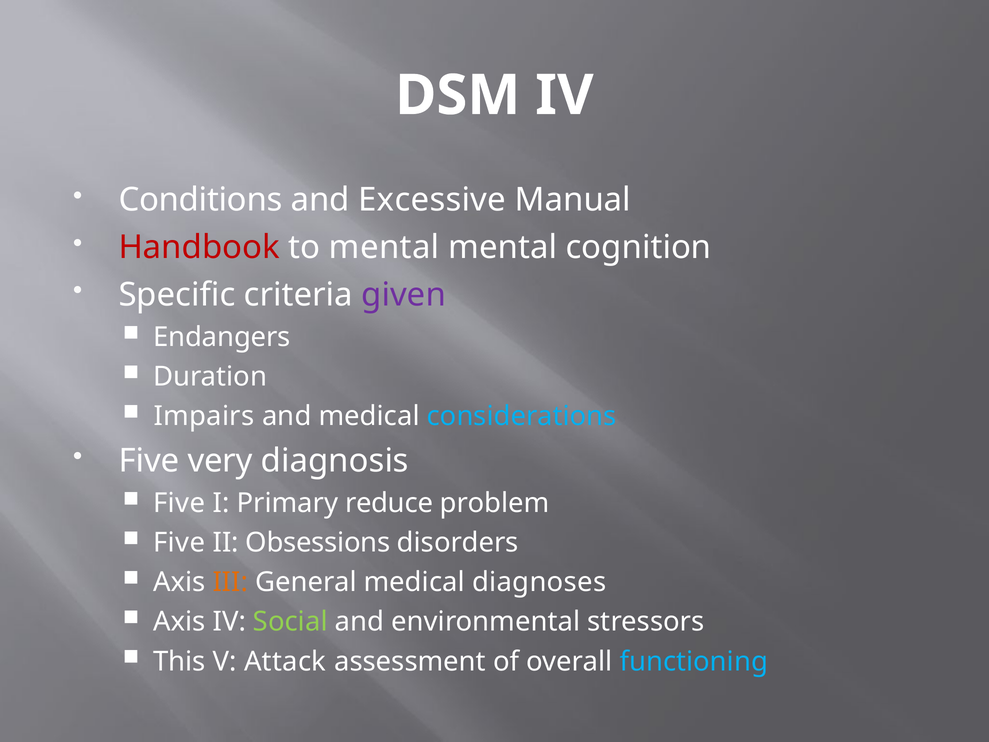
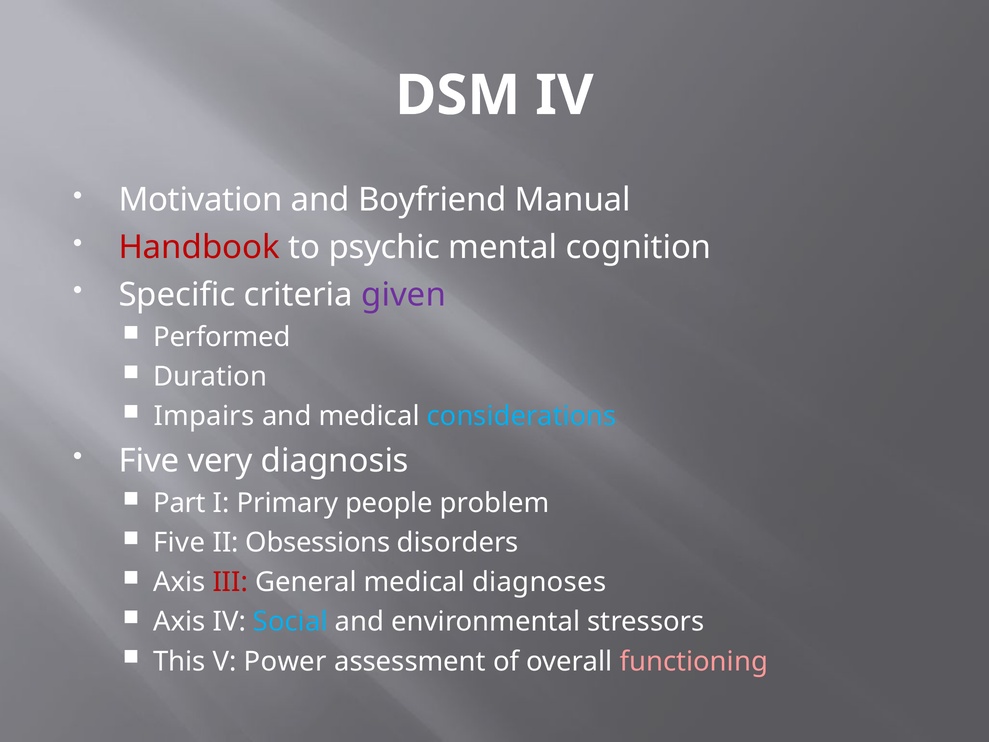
Conditions: Conditions -> Motivation (200, 200)
Excessive: Excessive -> Boyfriend (432, 200)
to mental: mental -> psychic (384, 247)
Endangers: Endangers -> Performed (222, 337)
Five: Five -> Part (179, 503)
reduce: reduce -> people (389, 503)
III colour: orange -> red (230, 582)
Social colour: light green -> light blue (290, 622)
Attack: Attack -> Power (285, 661)
functioning colour: light blue -> pink (694, 661)
